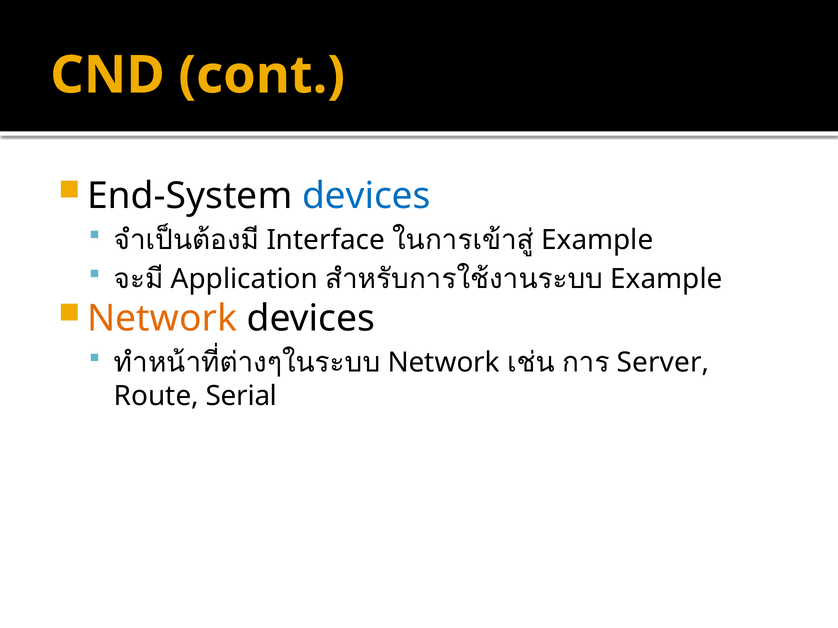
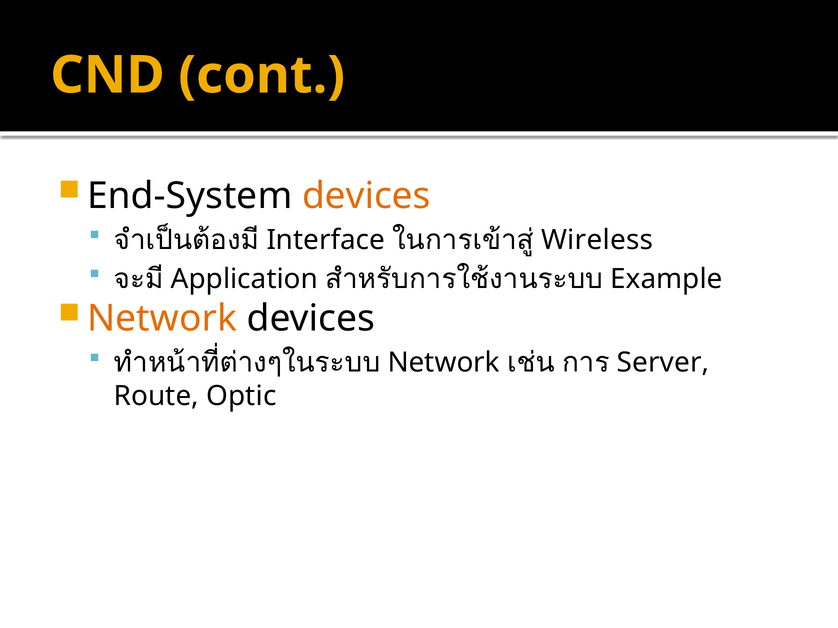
devices colour: blue -> orange (366, 196)
Example: Example -> Wireless (597, 240)
Serial: Serial -> Optic (241, 396)
